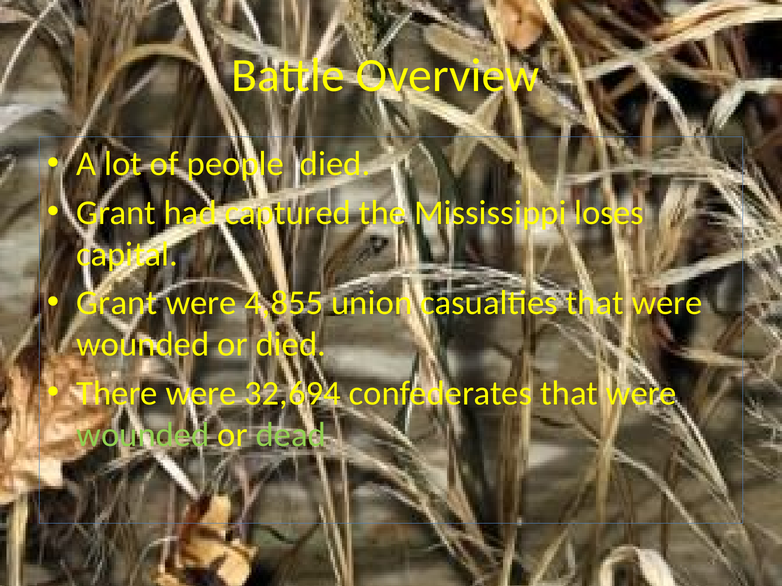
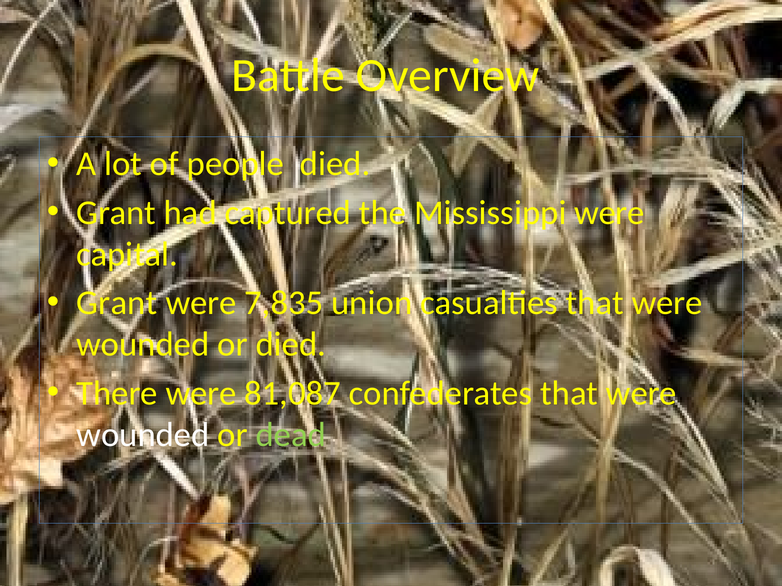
Mississippi loses: loses -> were (609, 213)
4,855: 4,855 -> 7,835 (284, 303)
32,694: 32,694 -> 81,087 (293, 394)
wounded colour: light green -> white (143, 435)
